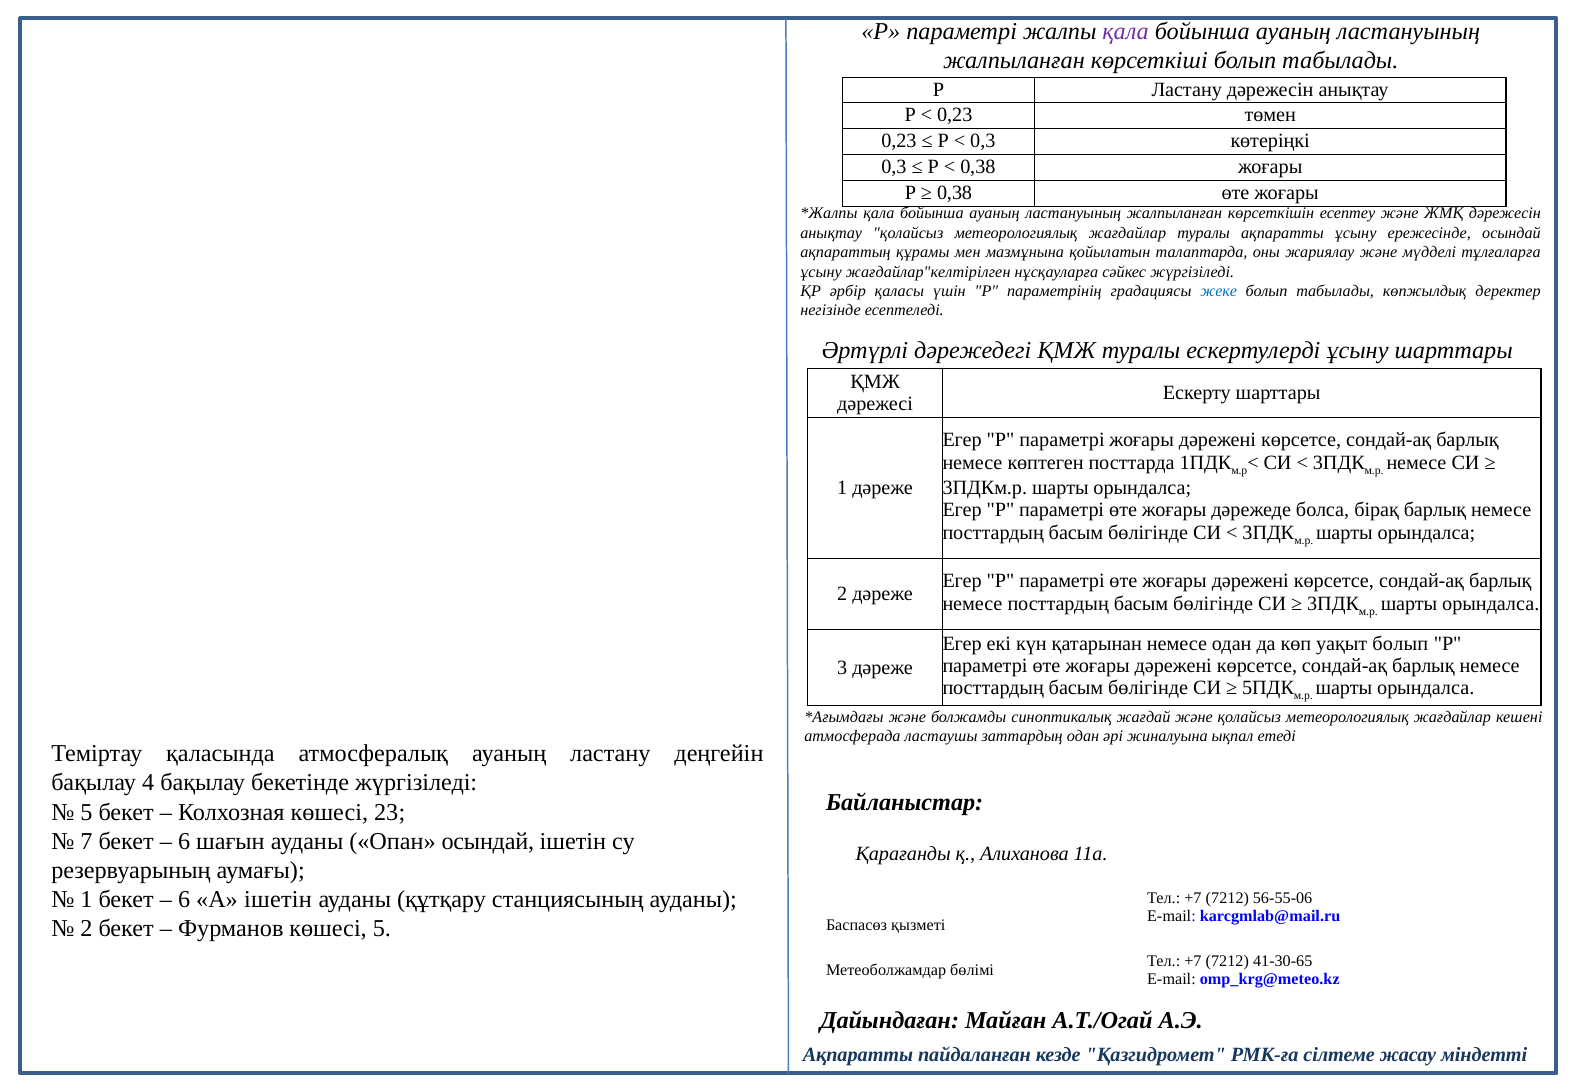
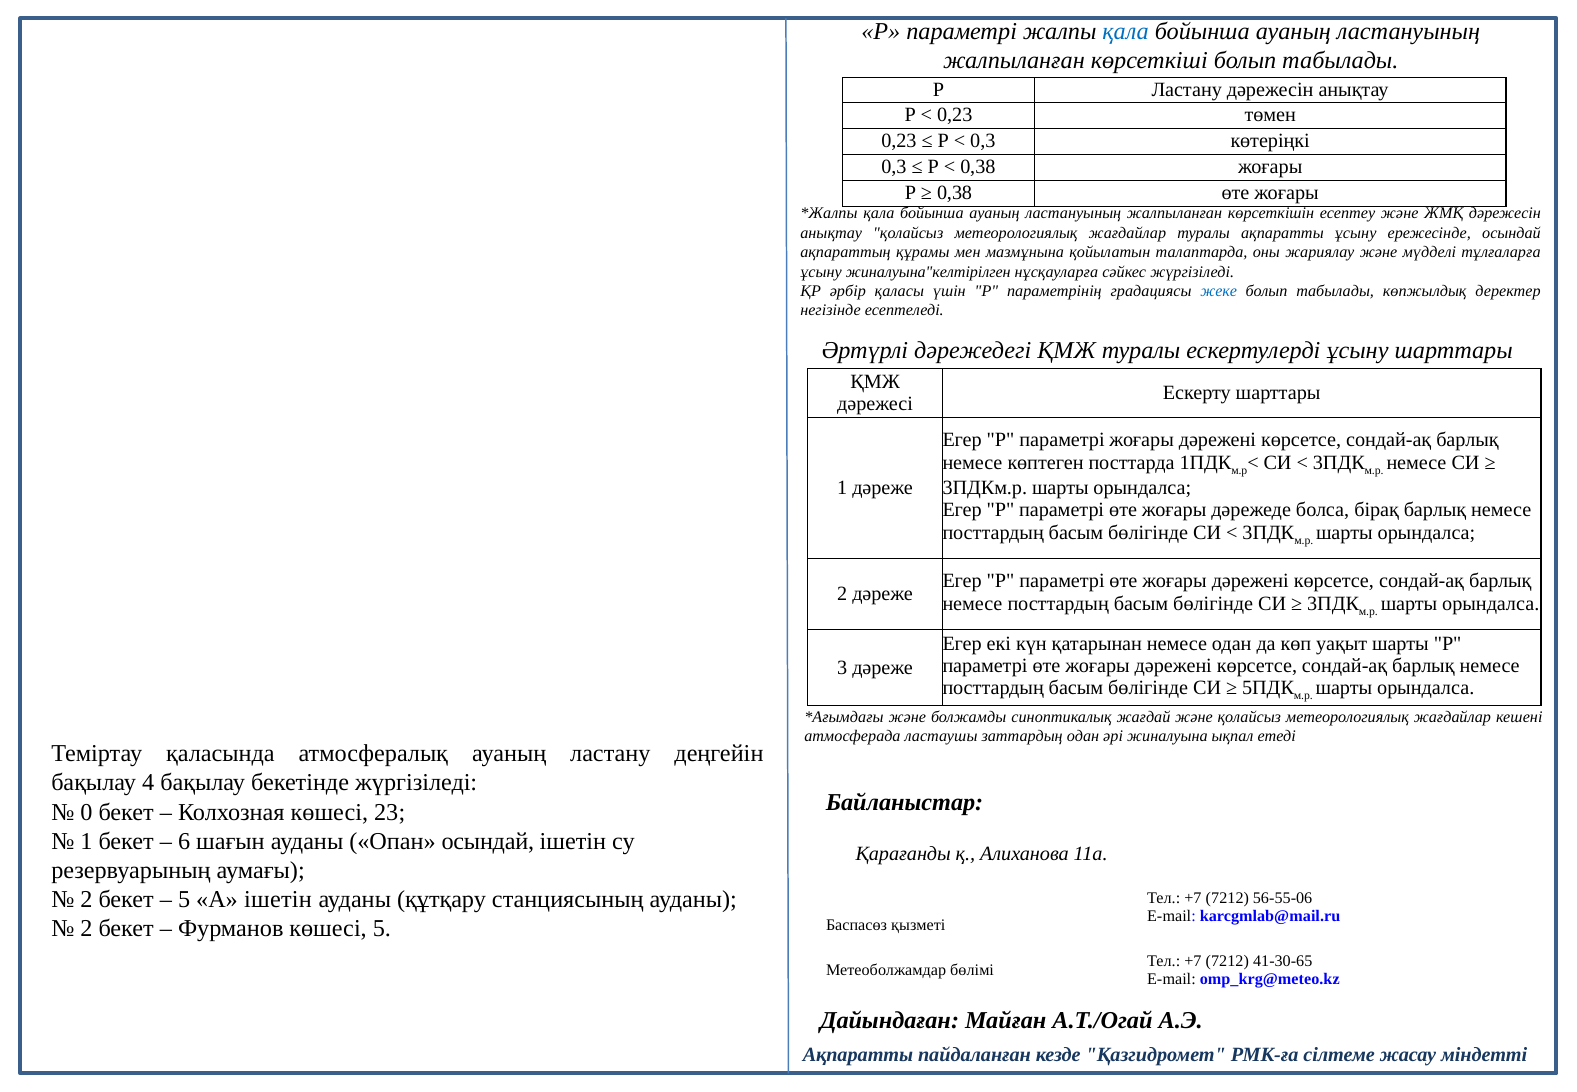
қала colour: purple -> blue (1125, 31)
жағдайлар"келтірілген: жағдайлар"келтірілген -> жиналуына"келтірілген (928, 272)
уақыт болып: болып -> шарты (1400, 643)
5: 5 -> 0 (86, 812)
7: 7 -> 1 (86, 841)
1: 1 -> 2 (86, 899)
6: 6 -> 5 (184, 899)
